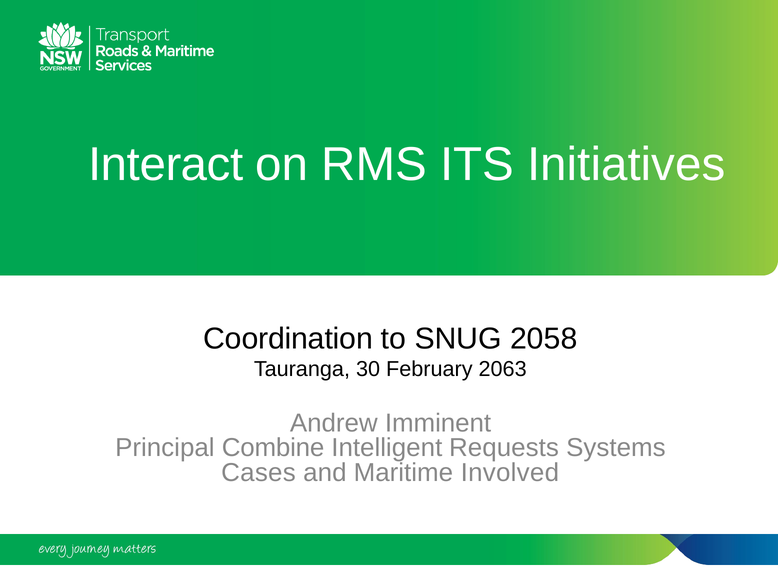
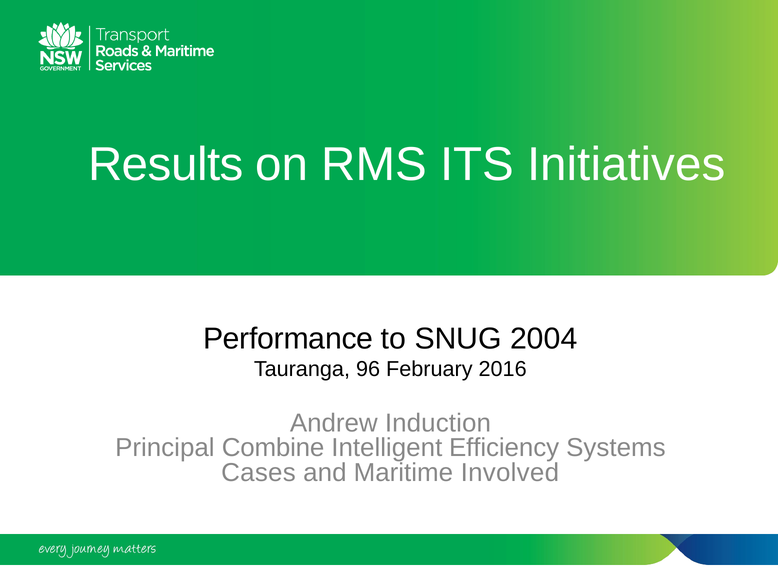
Interact: Interact -> Results (166, 165)
Coordination: Coordination -> Performance (288, 339)
2058: 2058 -> 2004 (544, 339)
30: 30 -> 96 (368, 369)
2063: 2063 -> 2016 (503, 369)
Imminent: Imminent -> Induction (438, 423)
Requests: Requests -> Efficiency (504, 448)
